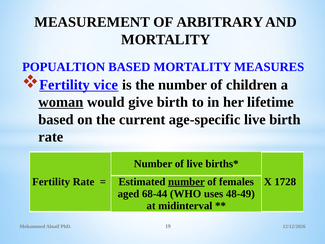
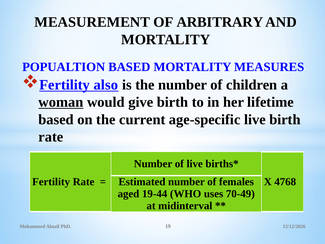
vice: vice -> also (106, 85)
number underline: present -> none (186, 182)
1728: 1728 -> 4768 (285, 182)
68-44: 68-44 -> 19-44 (155, 194)
48-49: 48-49 -> 70-49 (240, 194)
